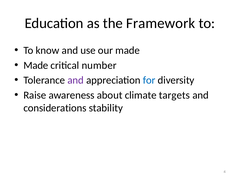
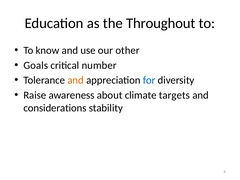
Framework: Framework -> Throughout (161, 23)
our made: made -> other (128, 50)
Made: Made -> Goals (36, 65)
and colour: purple -> orange (76, 80)
